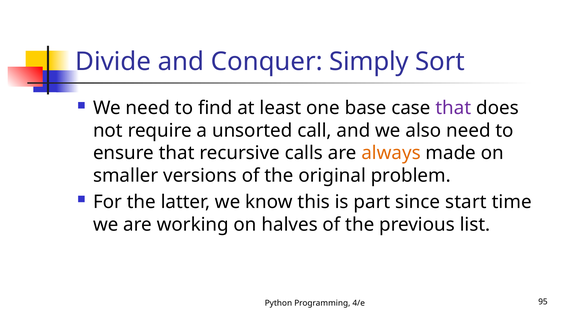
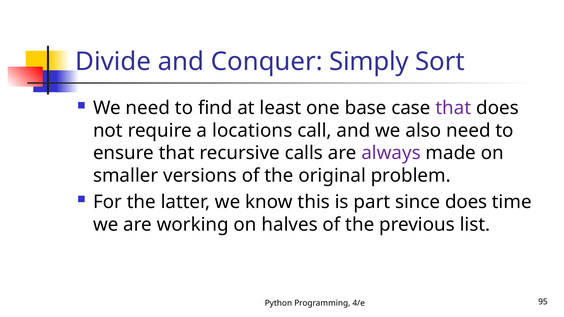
unsorted: unsorted -> locations (252, 131)
always colour: orange -> purple (391, 153)
since start: start -> does (466, 202)
